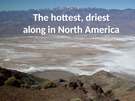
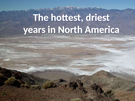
along: along -> years (34, 30)
